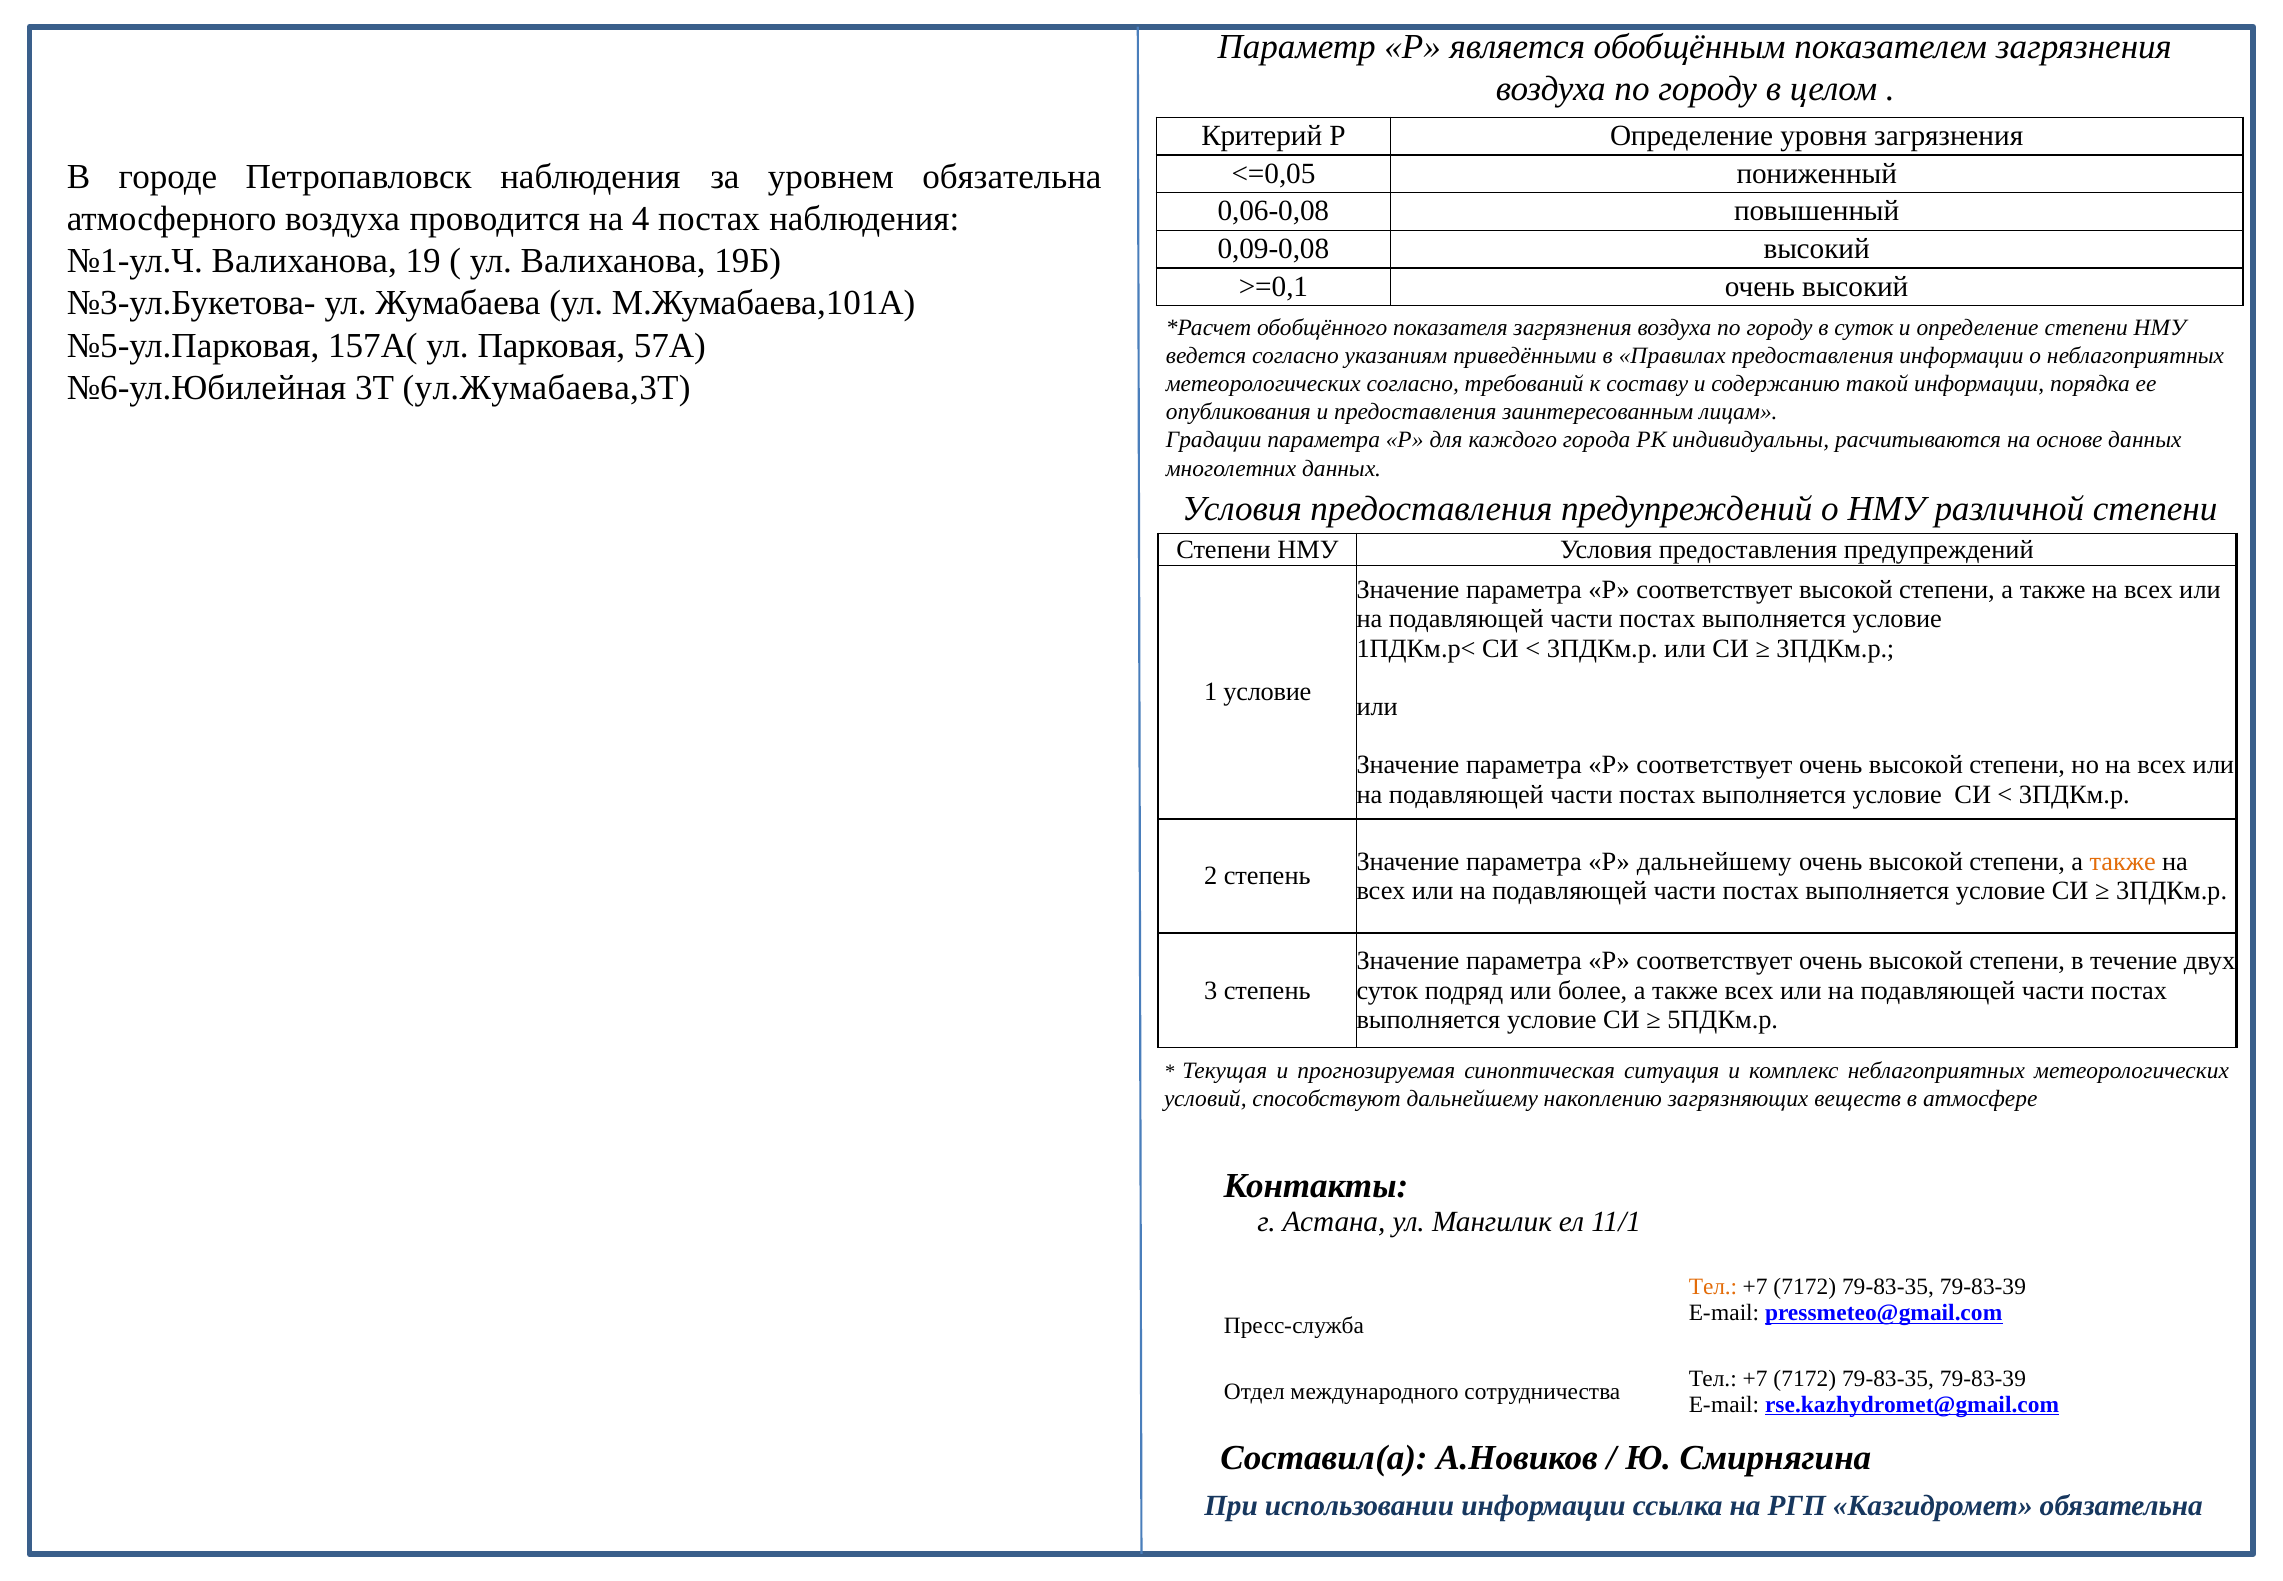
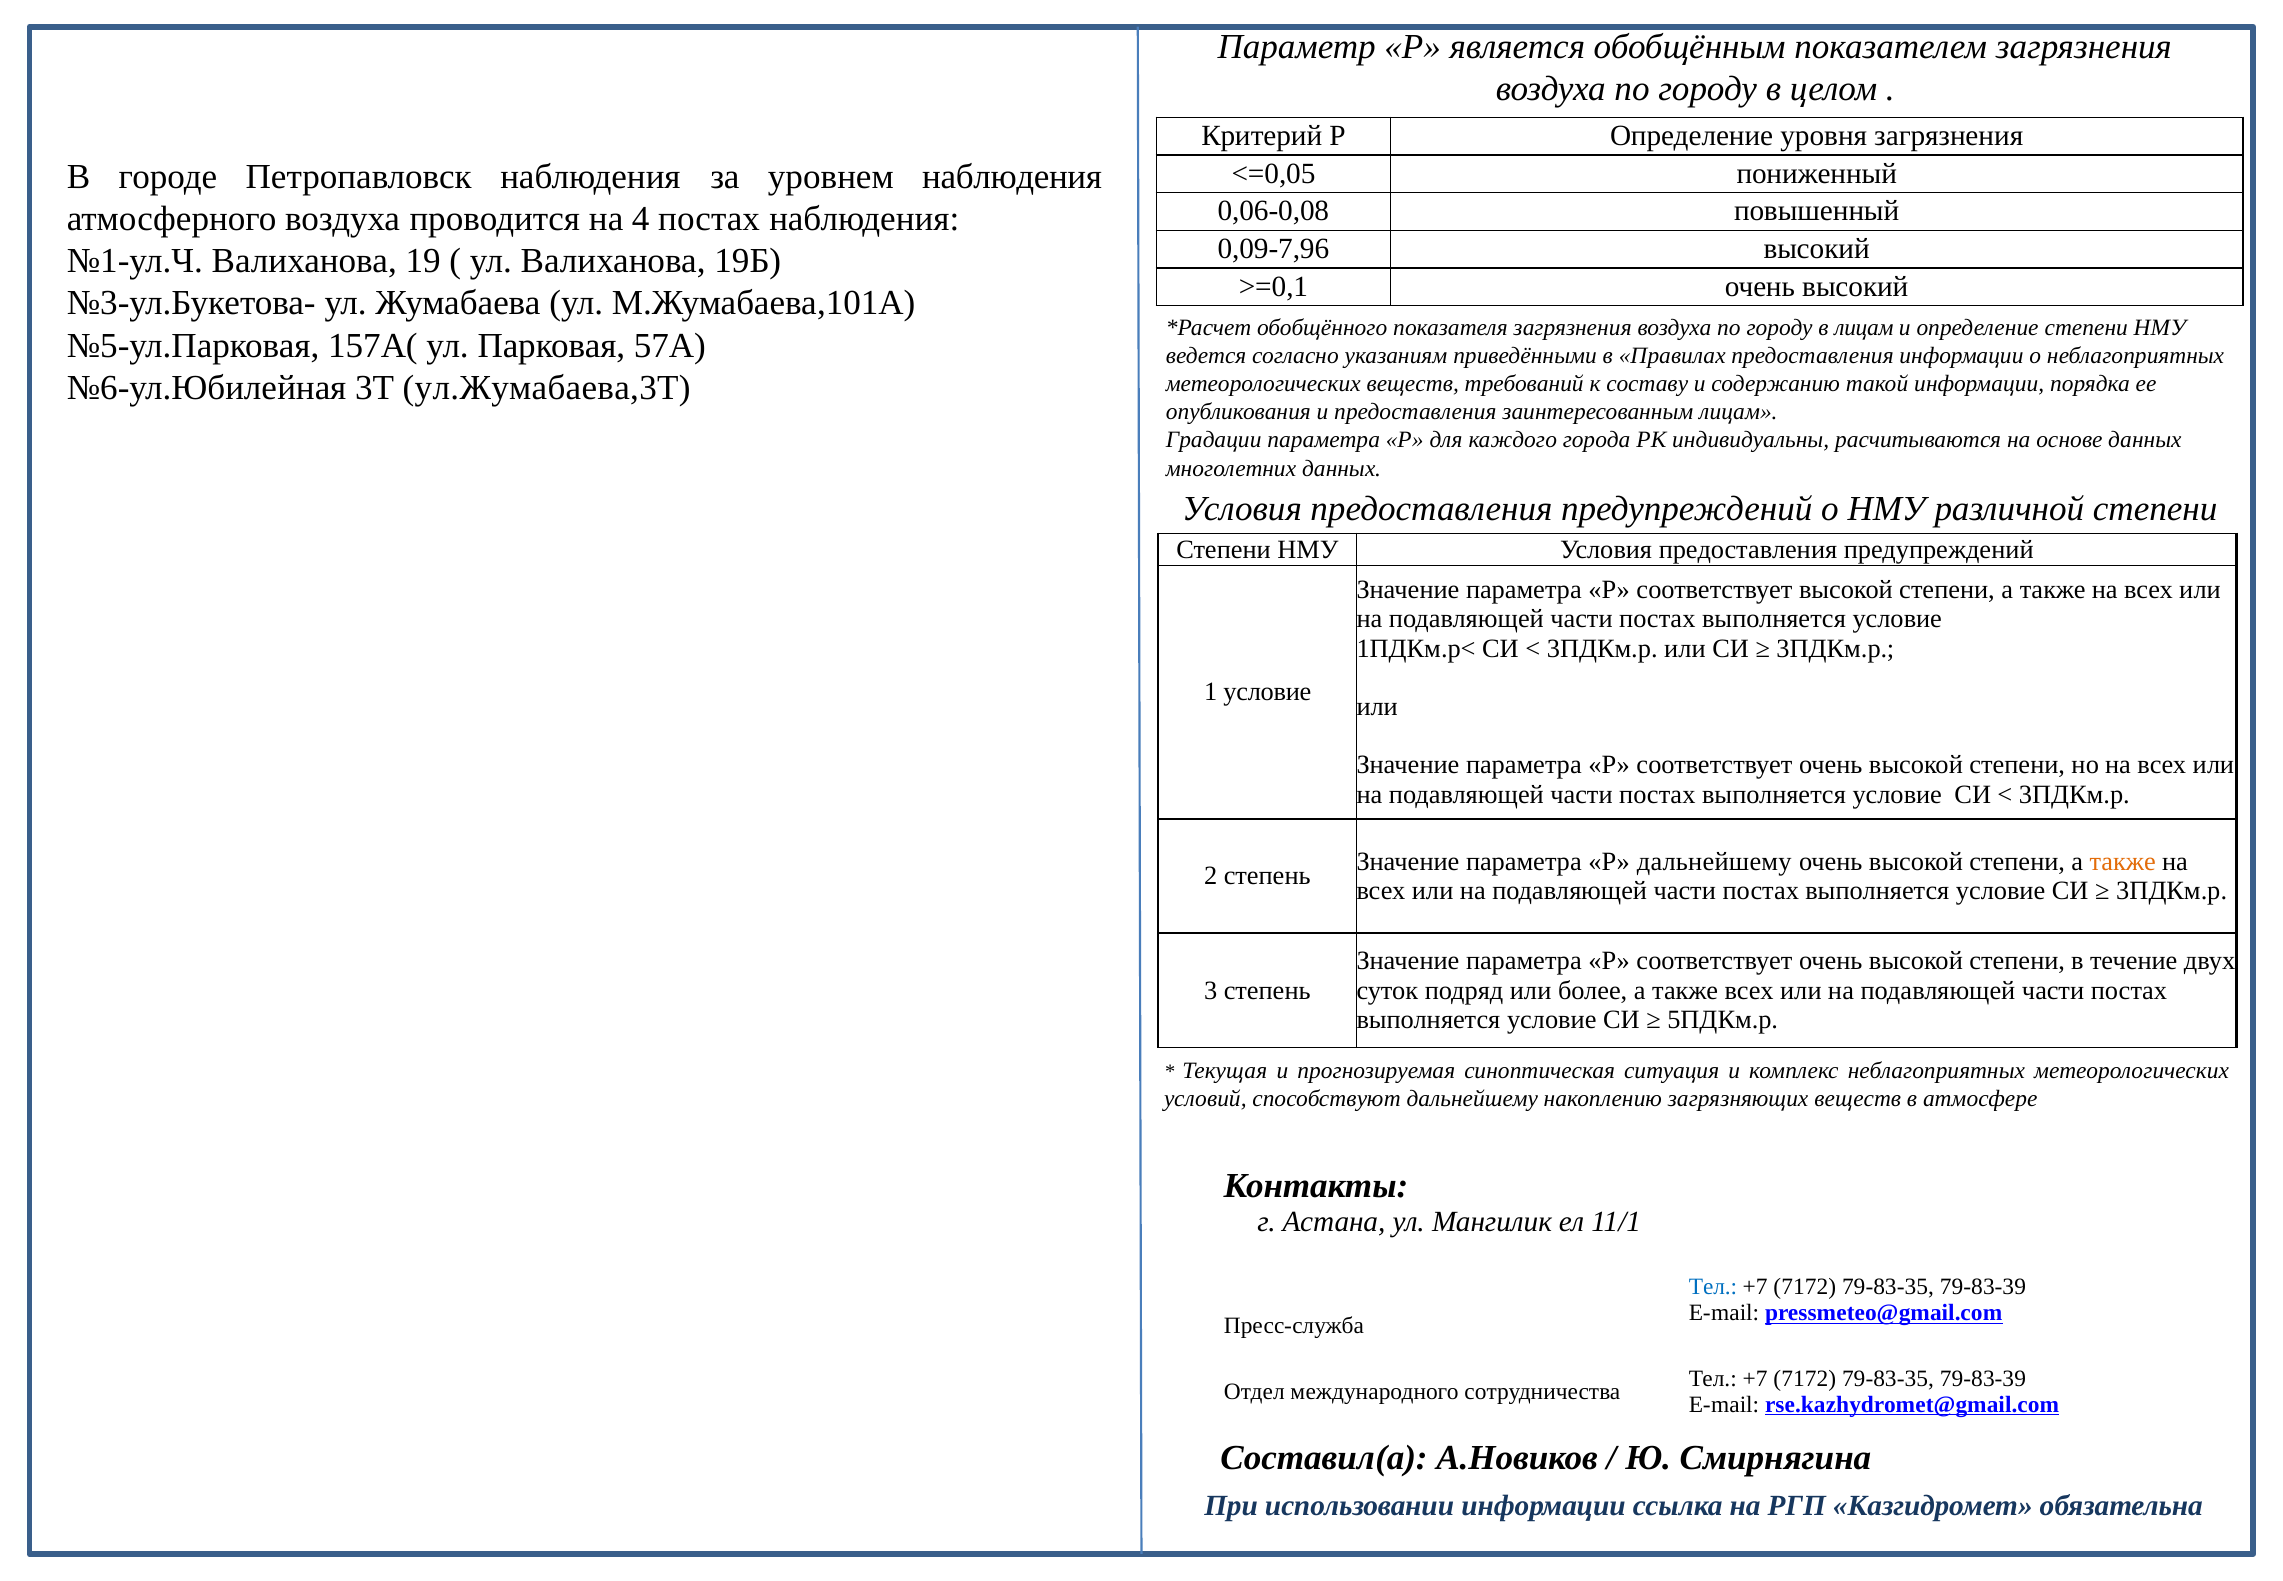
уровнем обязательна: обязательна -> наблюдения (1012, 177)
0,09-0,08: 0,09-0,08 -> 0,09-7,96 (1273, 249)
в суток: суток -> лицам (1864, 328)
метеорологических согласно: согласно -> веществ (1413, 384)
Тел colour: orange -> blue (1713, 1287)
